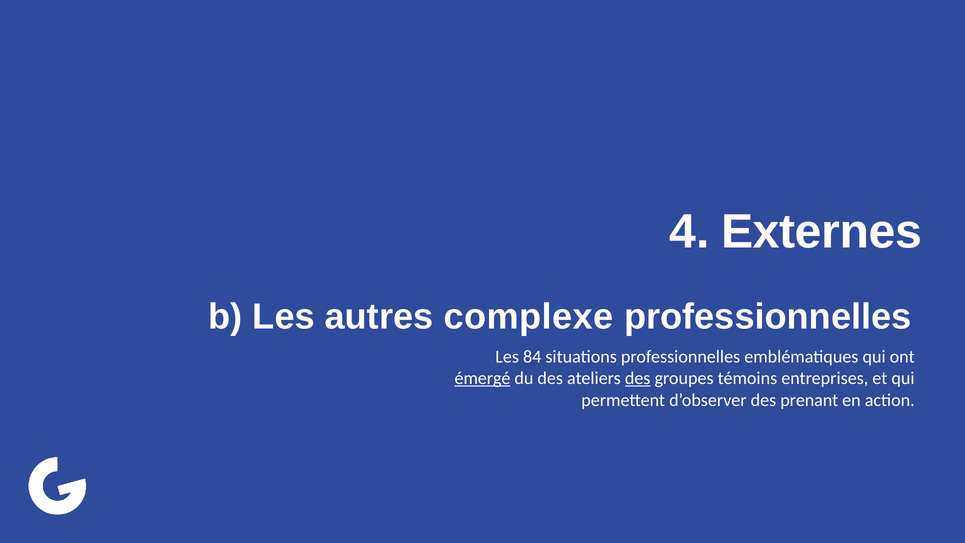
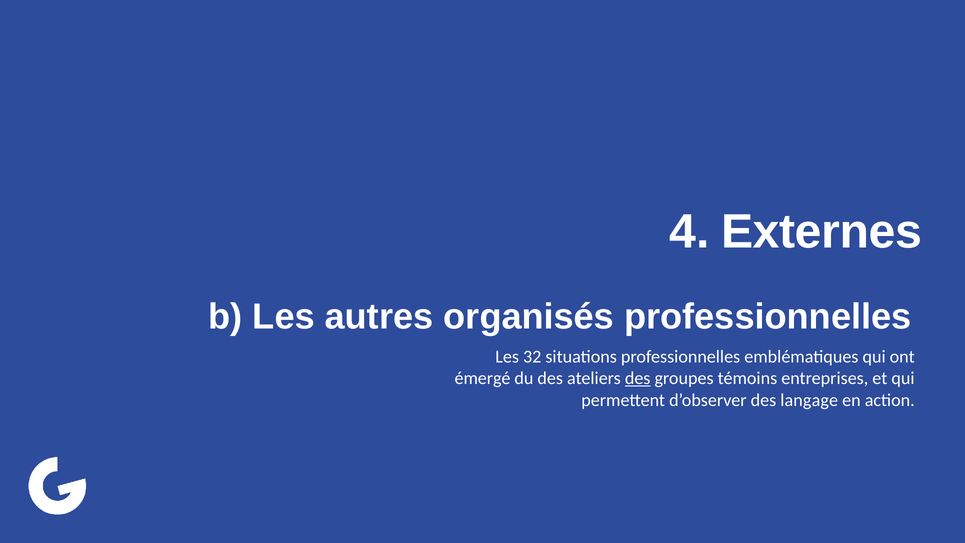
complexe: complexe -> organisés (529, 317)
84: 84 -> 32 (532, 356)
émergé underline: present -> none (483, 378)
prenant: prenant -> langage (809, 400)
